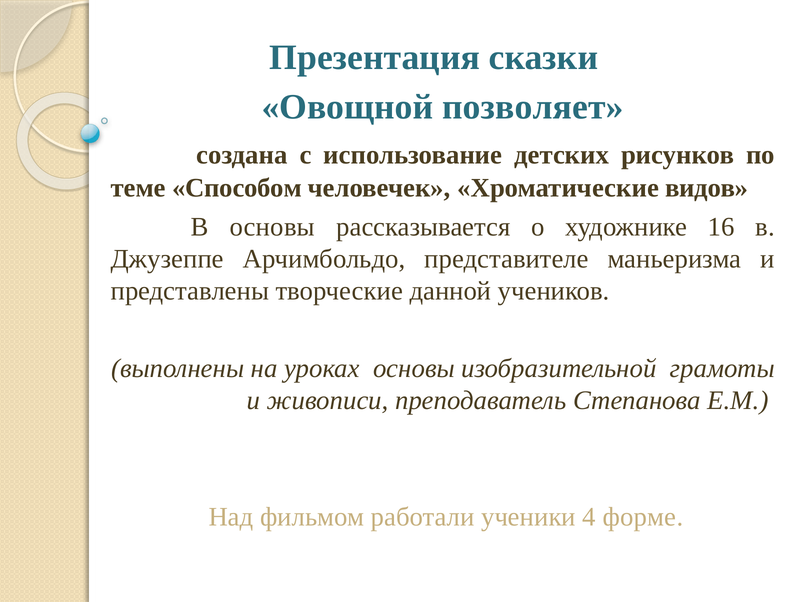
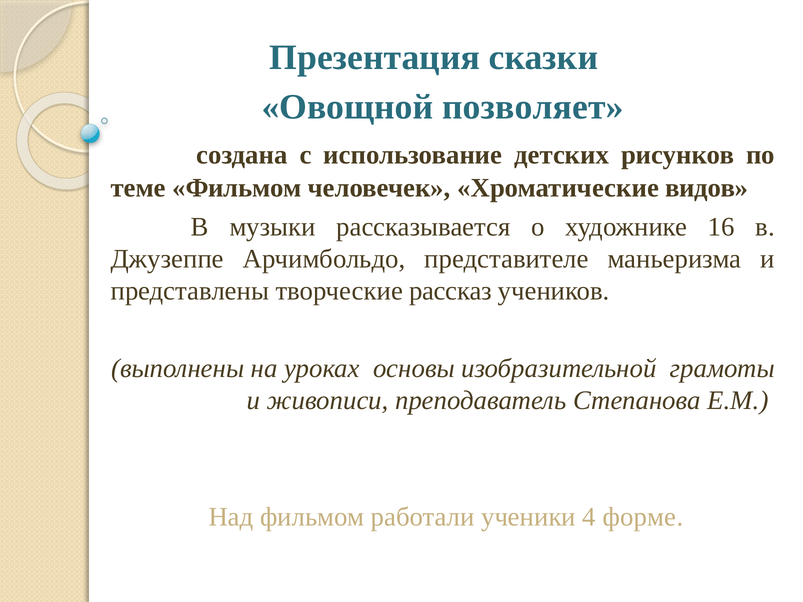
теме Способом: Способом -> Фильмом (237, 188)
В основы: основы -> музыки (273, 227)
данной: данной -> рассказ (451, 291)
